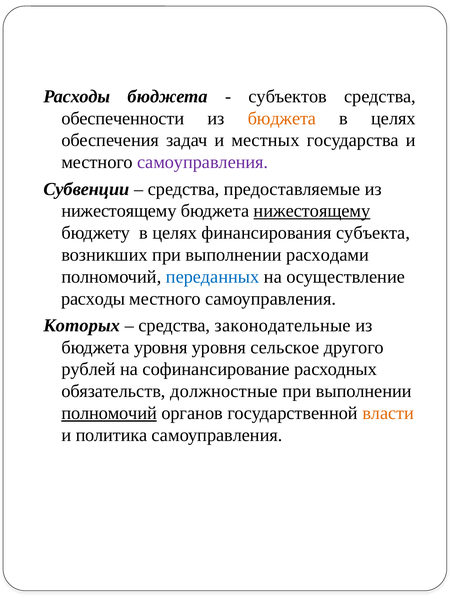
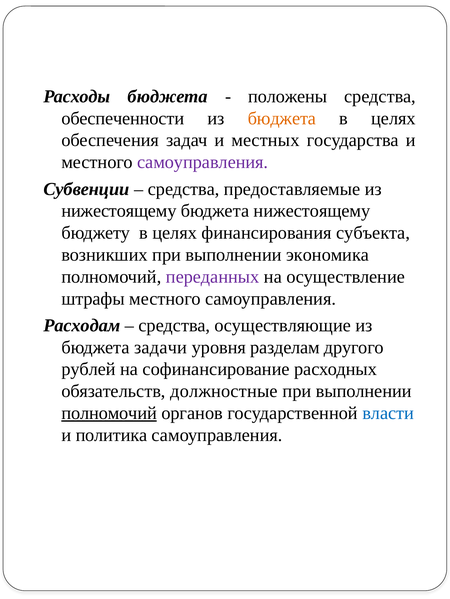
субъектов: субъектов -> положены (288, 97)
нижестоящему underline: present -> none (312, 211)
расходами: расходами -> экономика (328, 255)
переданных colour: blue -> purple (213, 277)
расходы: расходы -> штрафы (93, 299)
Которых: Которых -> Расходам (82, 326)
законодательные: законодательные -> осуществляющие (283, 326)
бюджета уровня: уровня -> задачи (161, 348)
сельское: сельское -> разделам (285, 348)
власти colour: orange -> blue (388, 414)
